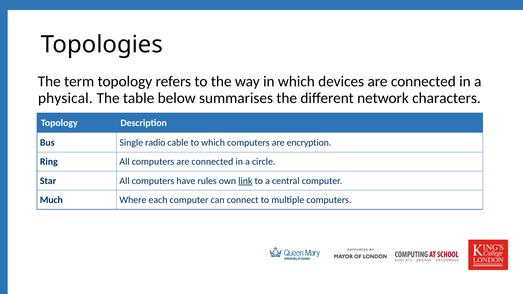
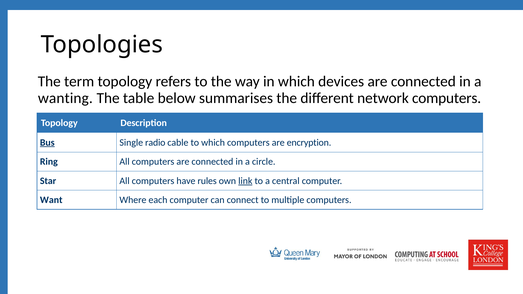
physical: physical -> wanting (65, 98)
network characters: characters -> computers (447, 98)
Bus underline: none -> present (47, 143)
Much: Much -> Want (51, 200)
